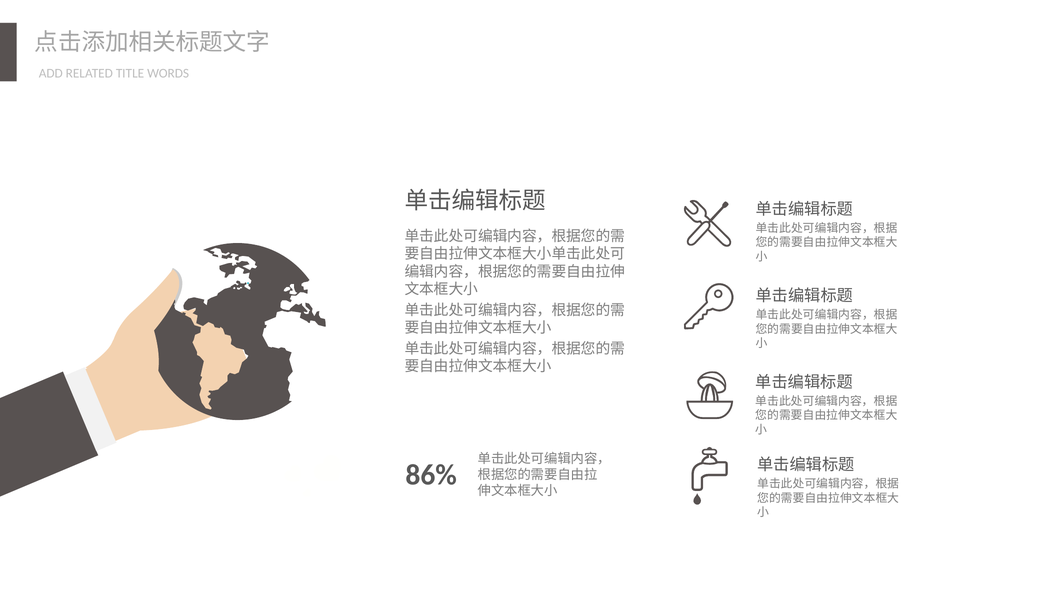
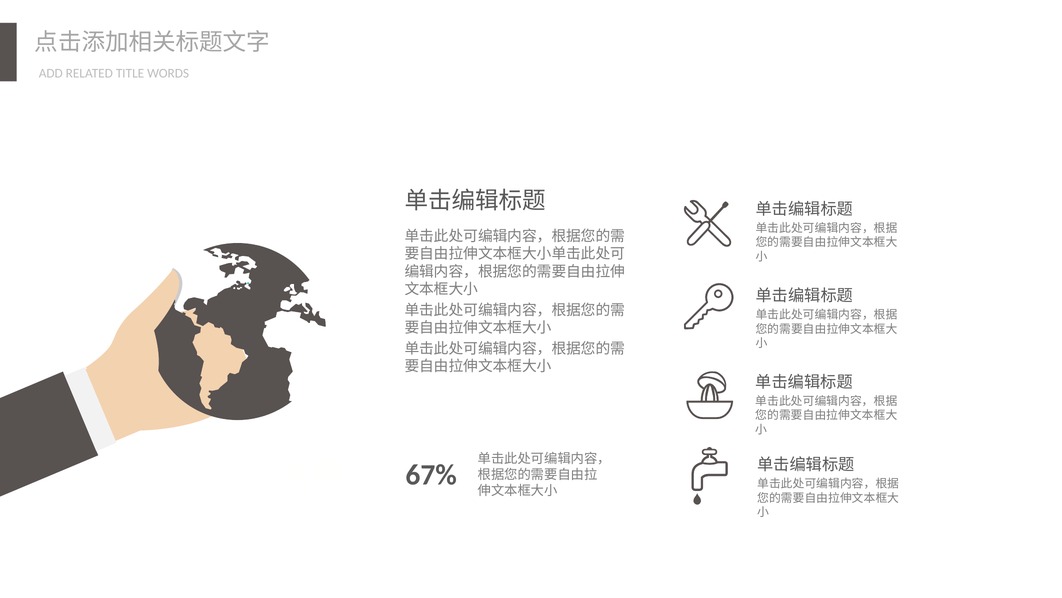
86%: 86% -> 67% (431, 475)
